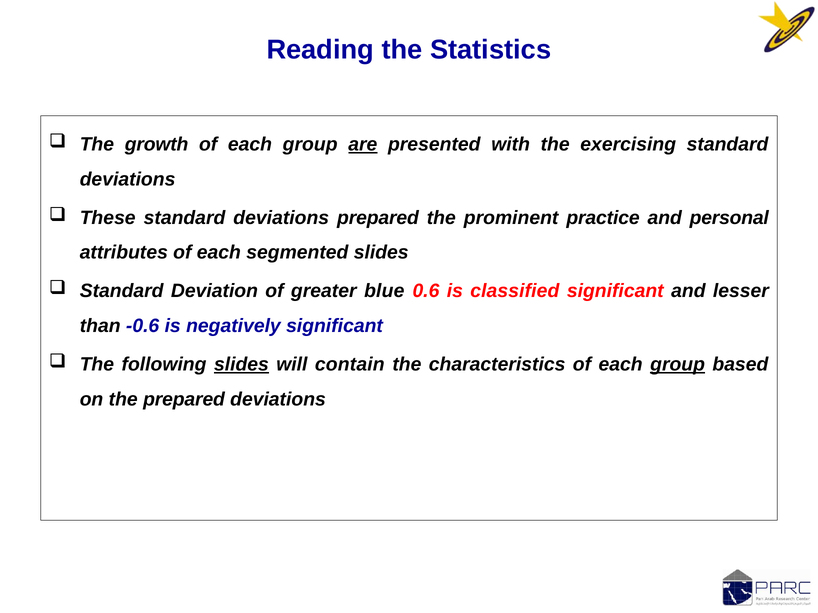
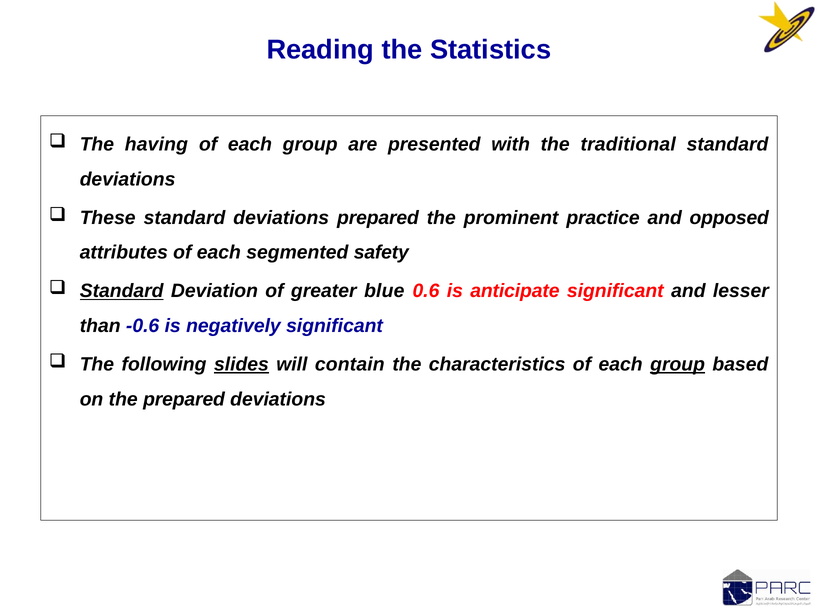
growth: growth -> having (156, 145)
are underline: present -> none (363, 145)
exercising: exercising -> traditional (628, 145)
personal: personal -> opposed (729, 218)
segmented slides: slides -> safety (381, 253)
Standard underline: none -> present (122, 291)
classified: classified -> anticipate (515, 291)
